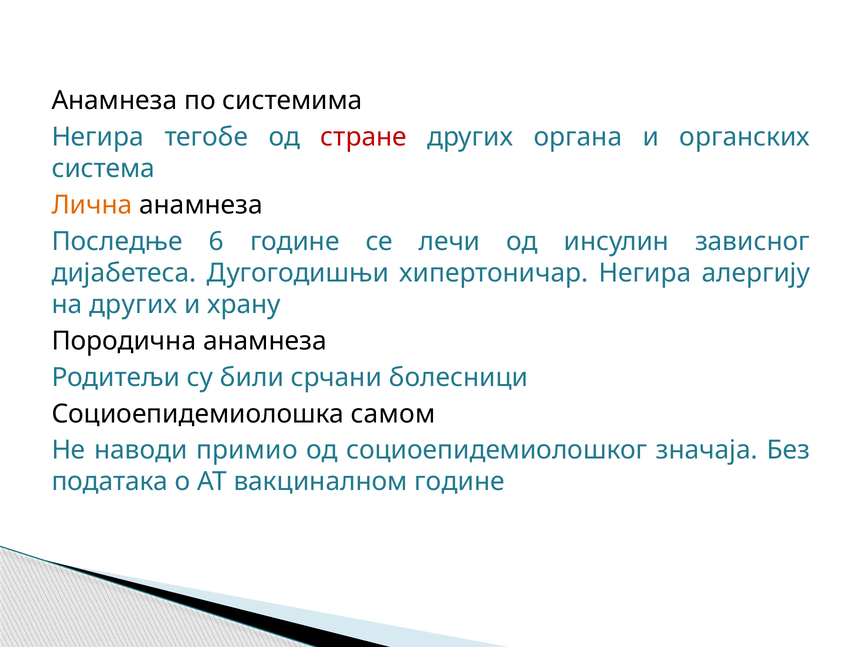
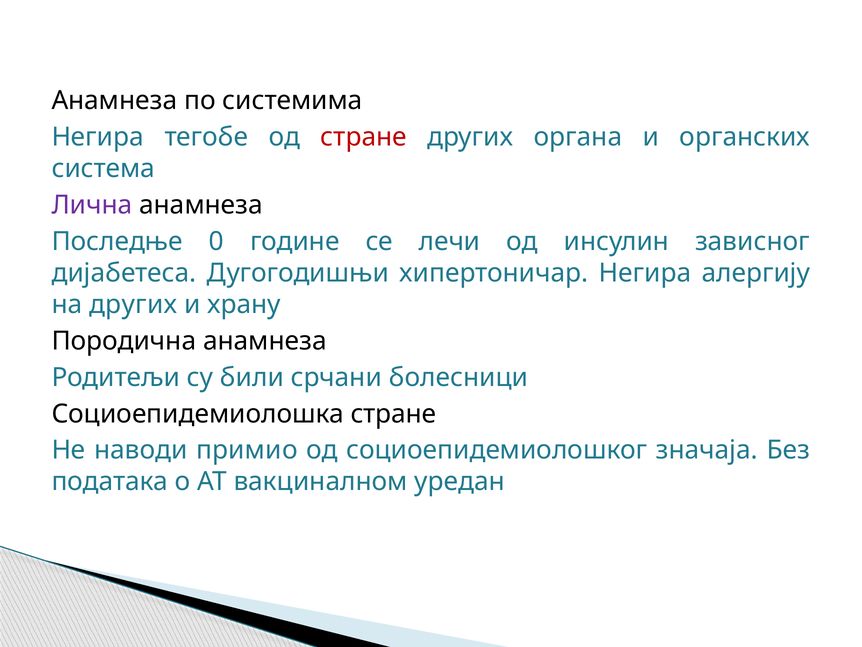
Лична colour: orange -> purple (92, 205)
6: 6 -> 0 (216, 241)
Социоепидемиолошка самом: самом -> стране (393, 413)
вакциналном године: године -> уредан (460, 481)
